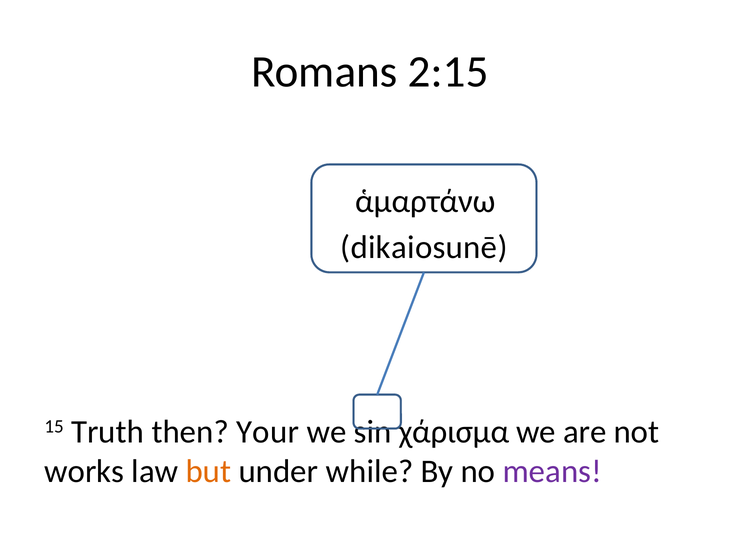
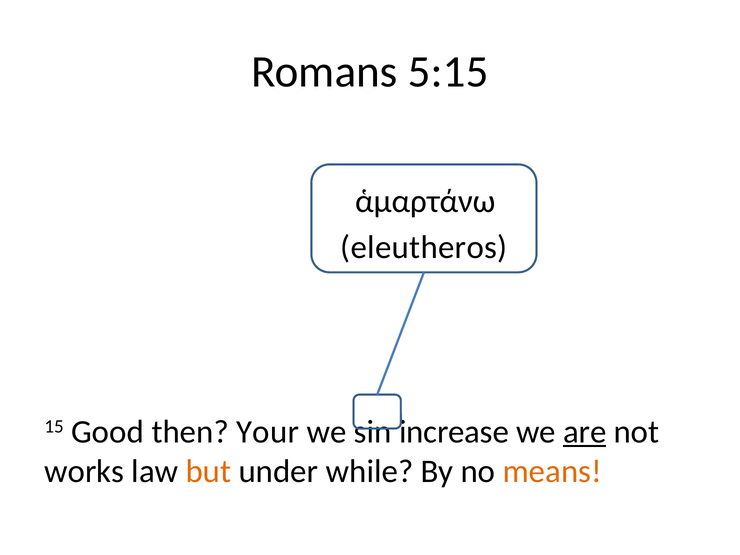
2:15: 2:15 -> 5:15 (448, 72)
dikaiosunē: dikaiosunē -> eleutheros (424, 247)
Truth: Truth -> Good (107, 432)
χάρισμα: χάρισμα -> increase (454, 432)
are underline: none -> present (585, 432)
means colour: purple -> orange (552, 471)
